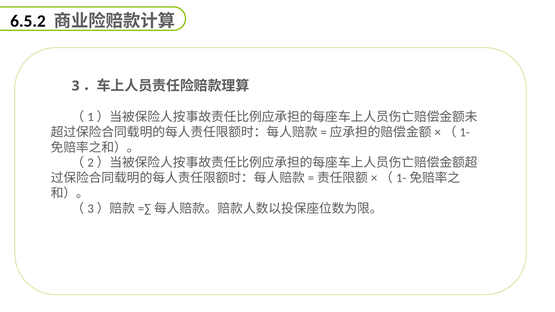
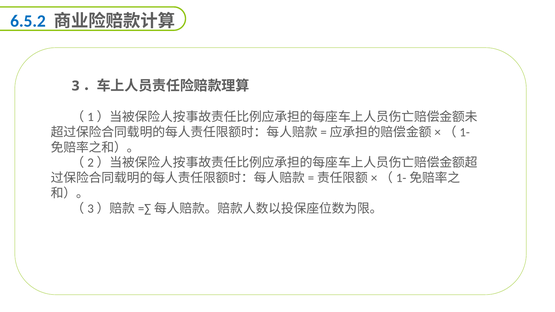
6.5.2 colour: black -> blue (28, 21)
